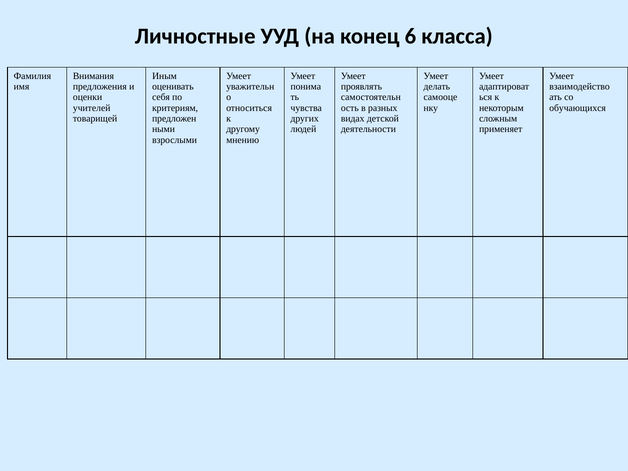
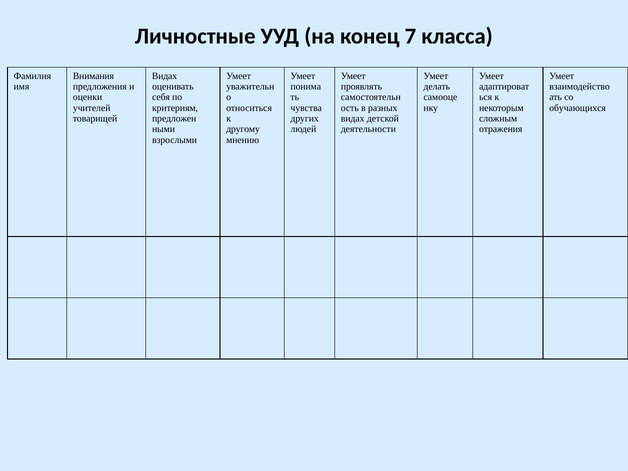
6: 6 -> 7 (410, 36)
Иным: Иным -> Видах (165, 76)
применяет: применяет -> отражения (501, 129)
